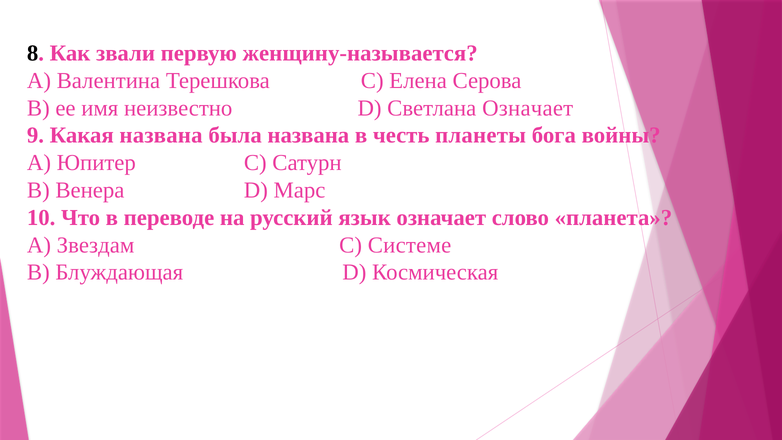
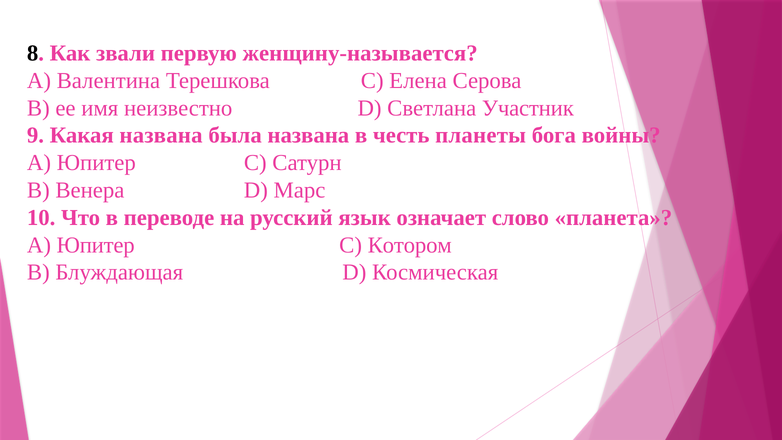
Светлана Означает: Означает -> Участник (528, 108)
Звездам: Звездам -> Юпитер (96, 245)
Системе: Системе -> Котором (410, 245)
